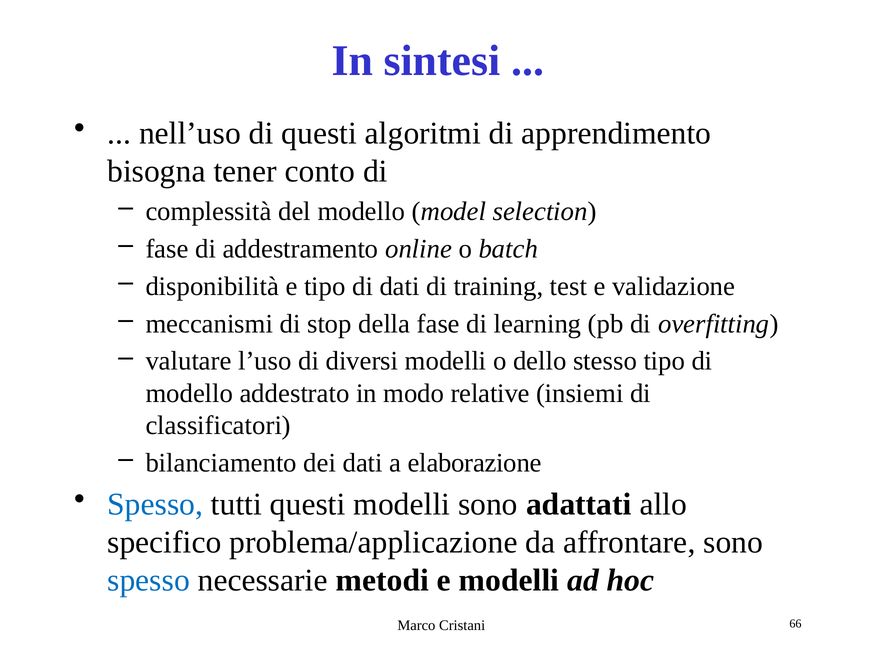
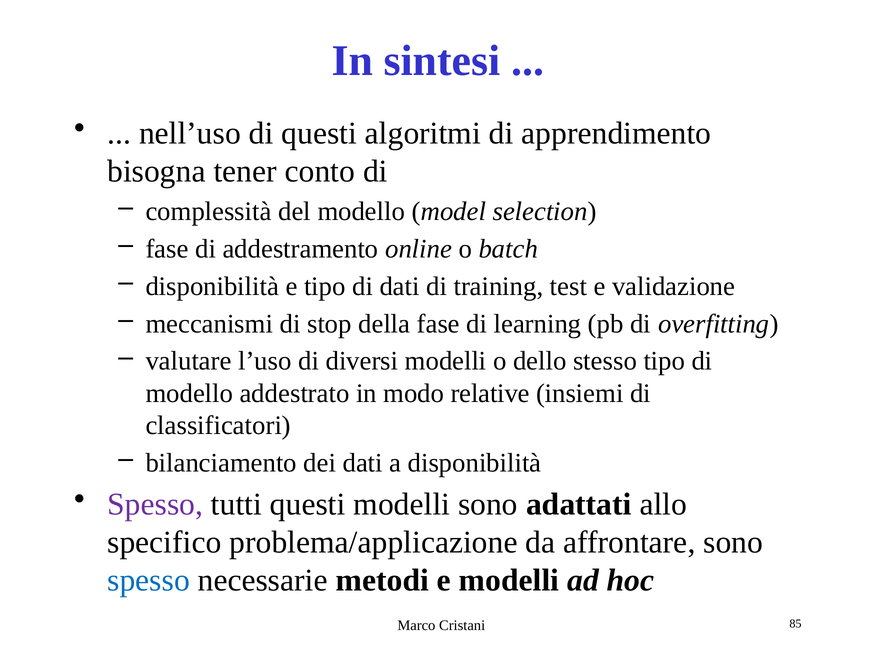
a elaborazione: elaborazione -> disponibilità (475, 463)
Spesso colour: blue -> purple (155, 505)
66: 66 -> 85 (795, 624)
